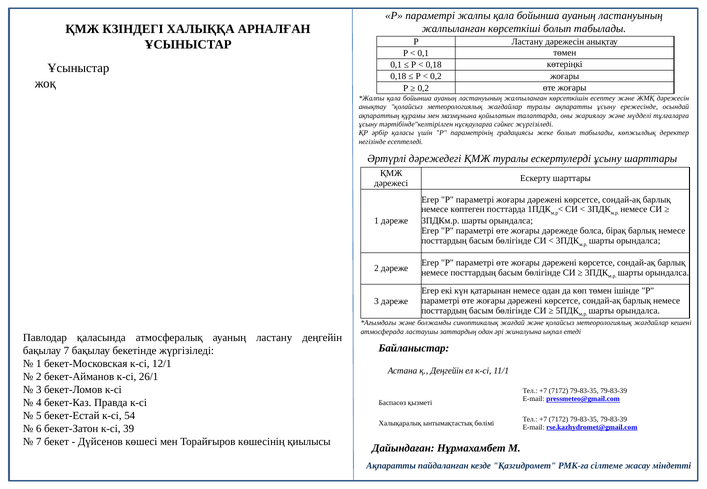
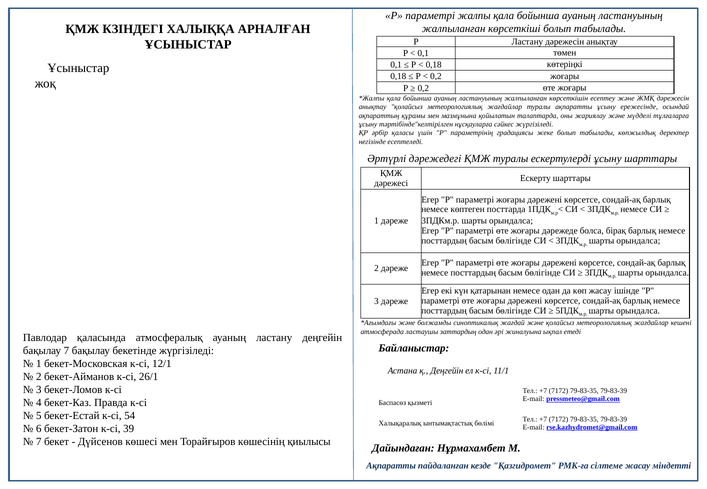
көп төмен: төмен -> жасау (600, 291)
